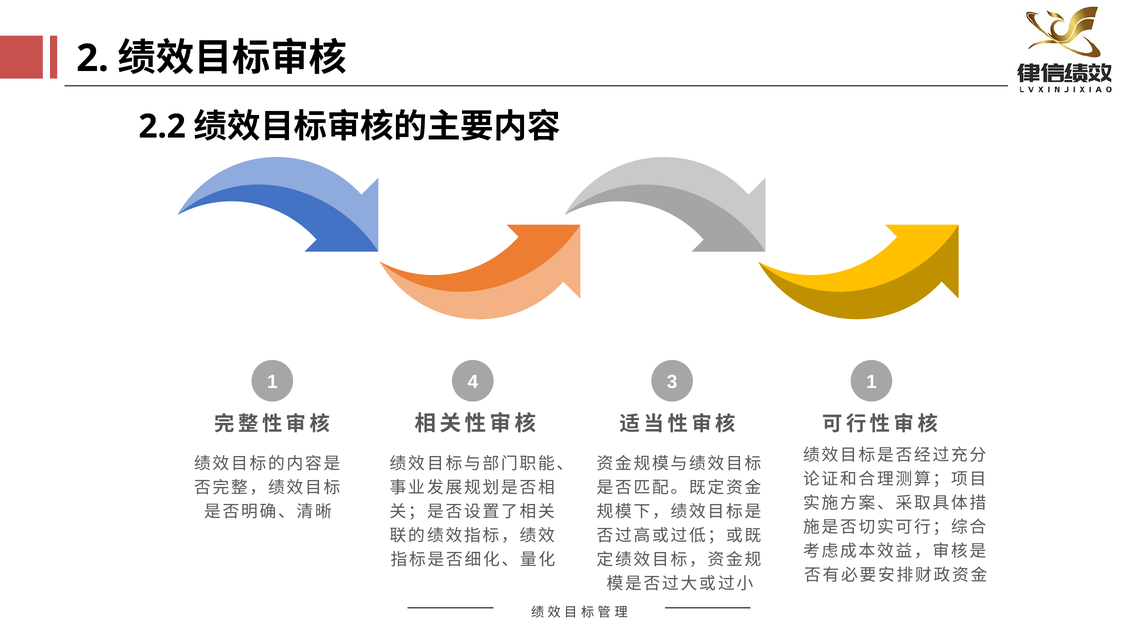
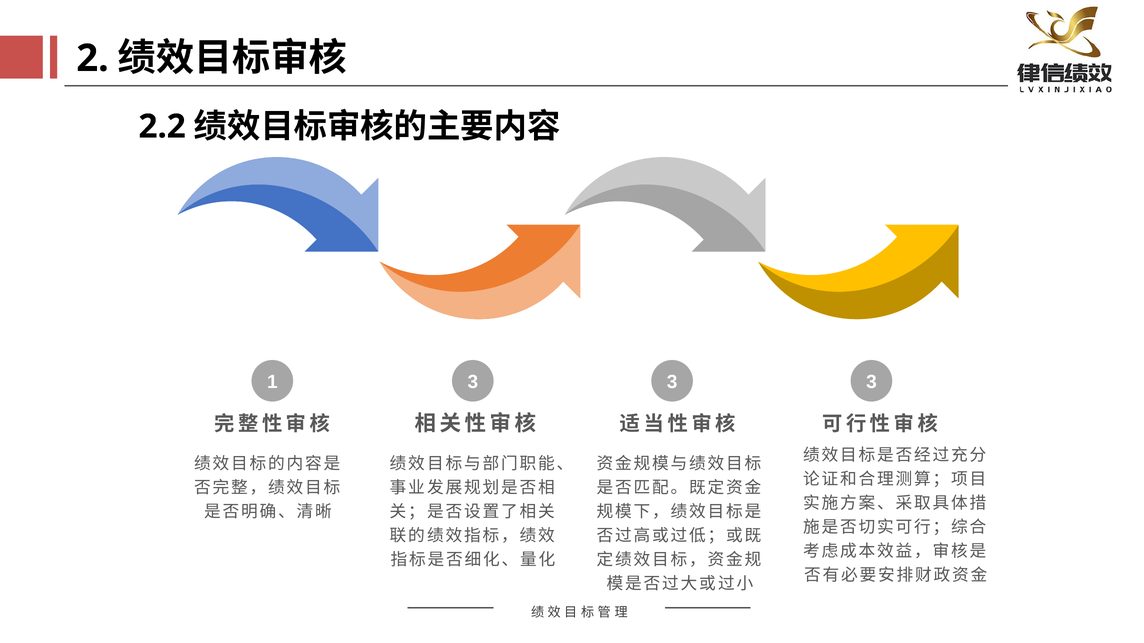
1 4: 4 -> 3 (473, 382)
1: 1 -> 3 (871, 382)
